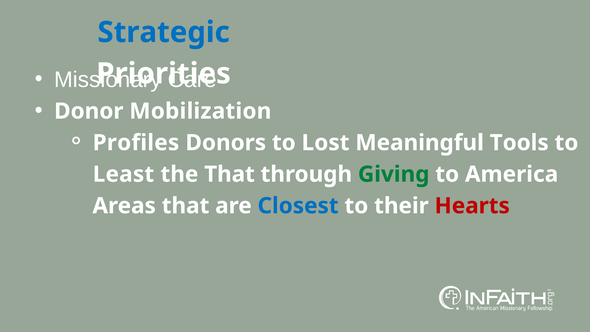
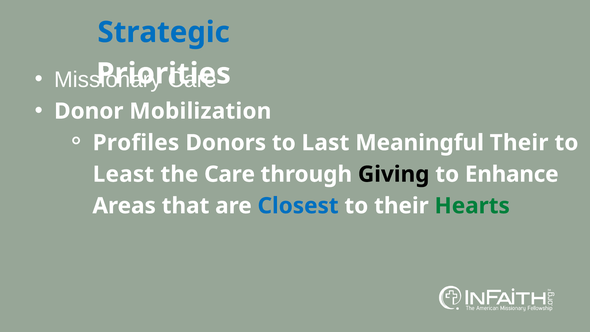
Lost: Lost -> Last (325, 143)
Meaningful Tools: Tools -> Their (519, 143)
the That: That -> Care (230, 174)
Giving colour: green -> black (394, 174)
America: America -> Enhance (512, 174)
Hearts colour: red -> green (472, 206)
